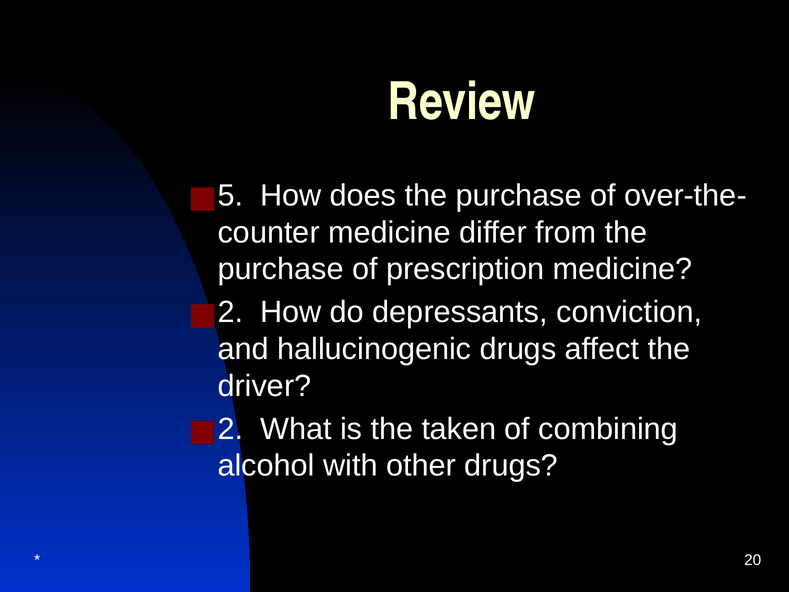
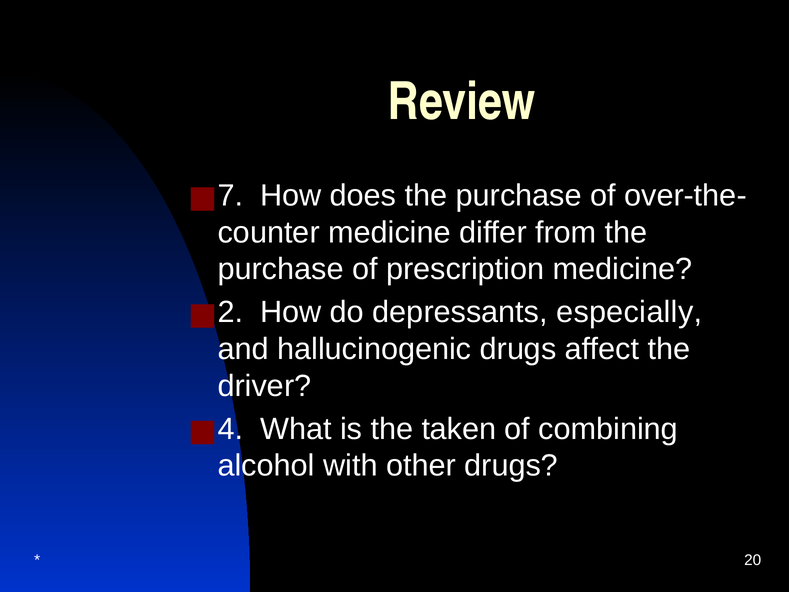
5: 5 -> 7 (230, 195)
conviction: conviction -> especially (629, 312)
2: 2 -> 4 (230, 429)
